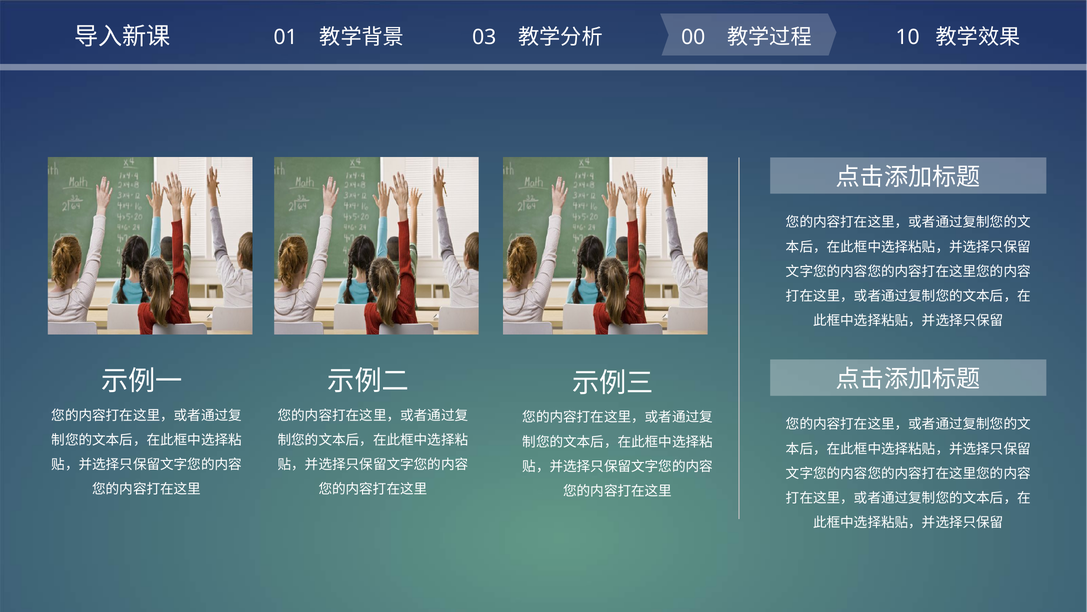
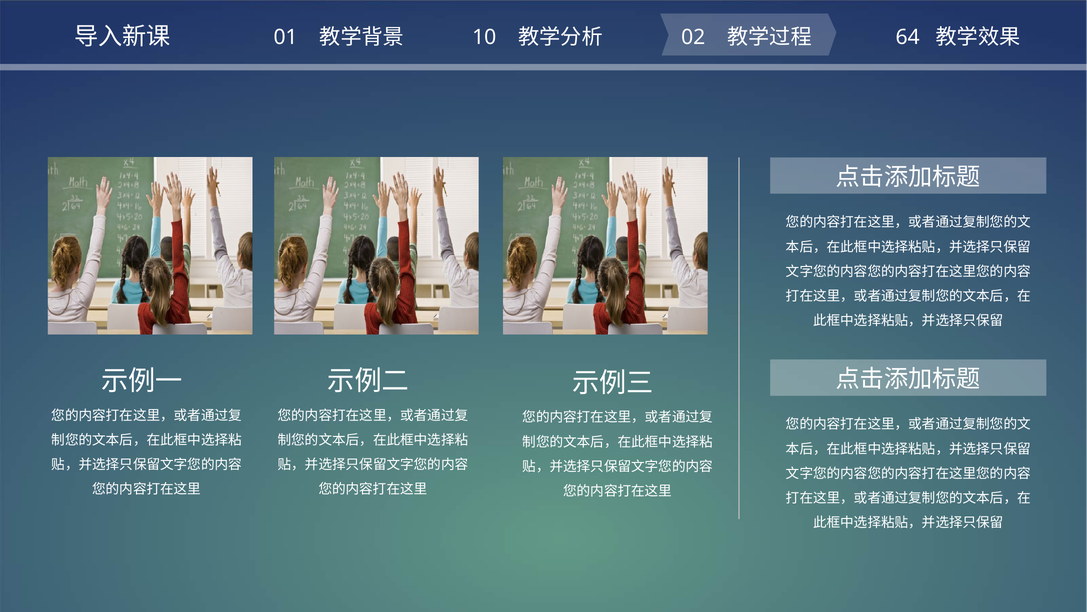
03: 03 -> 10 (484, 37)
00: 00 -> 02 (693, 37)
10: 10 -> 64 (908, 37)
